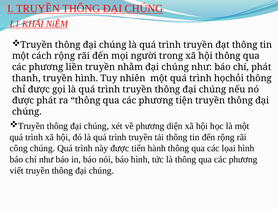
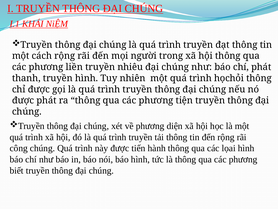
nhằm: nhằm -> nhiêu (130, 67)
viết: viết -> biết (17, 170)
